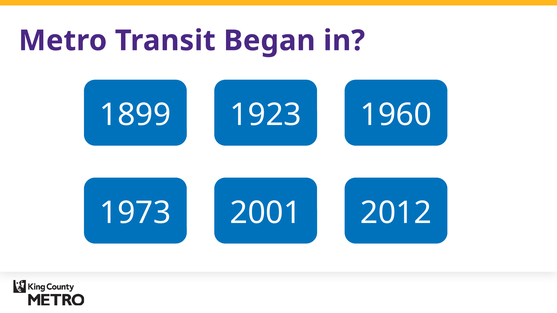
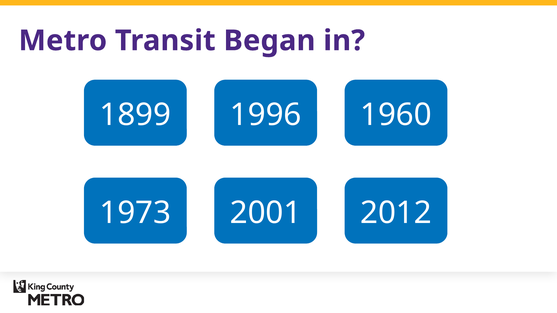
1923: 1923 -> 1996 (266, 115)
